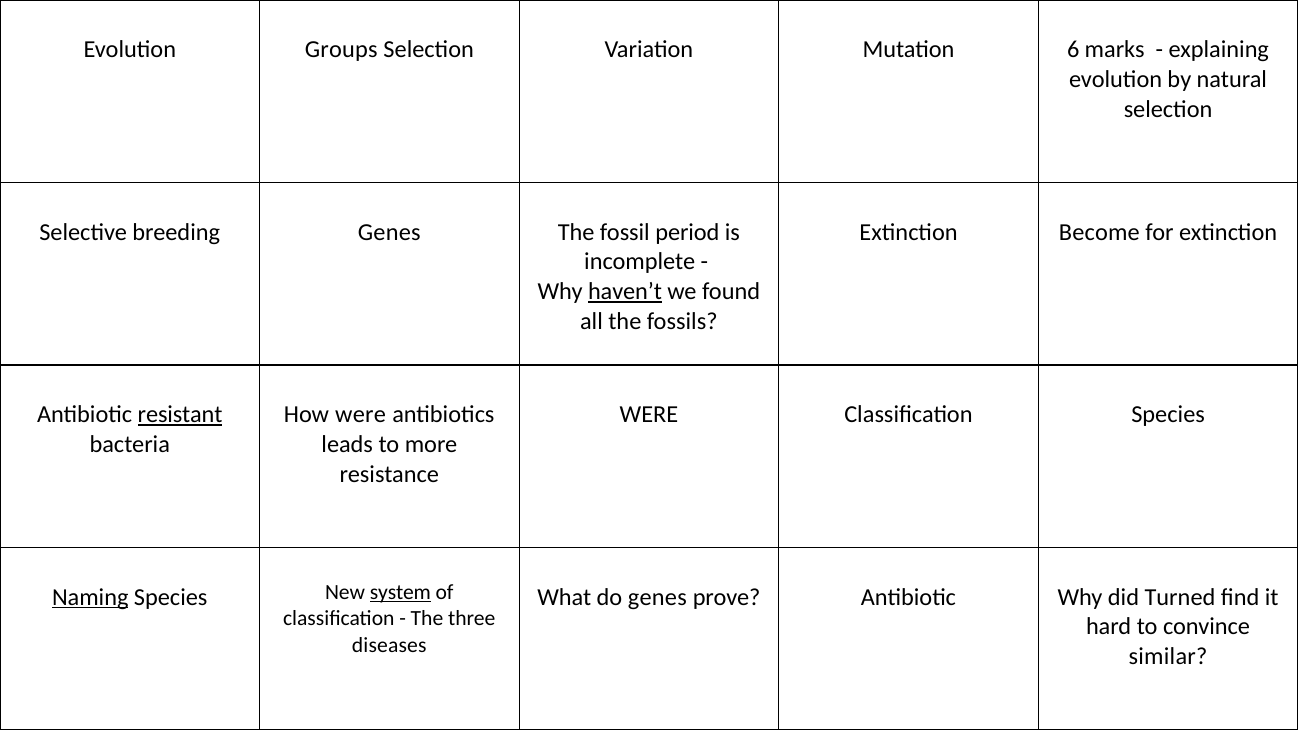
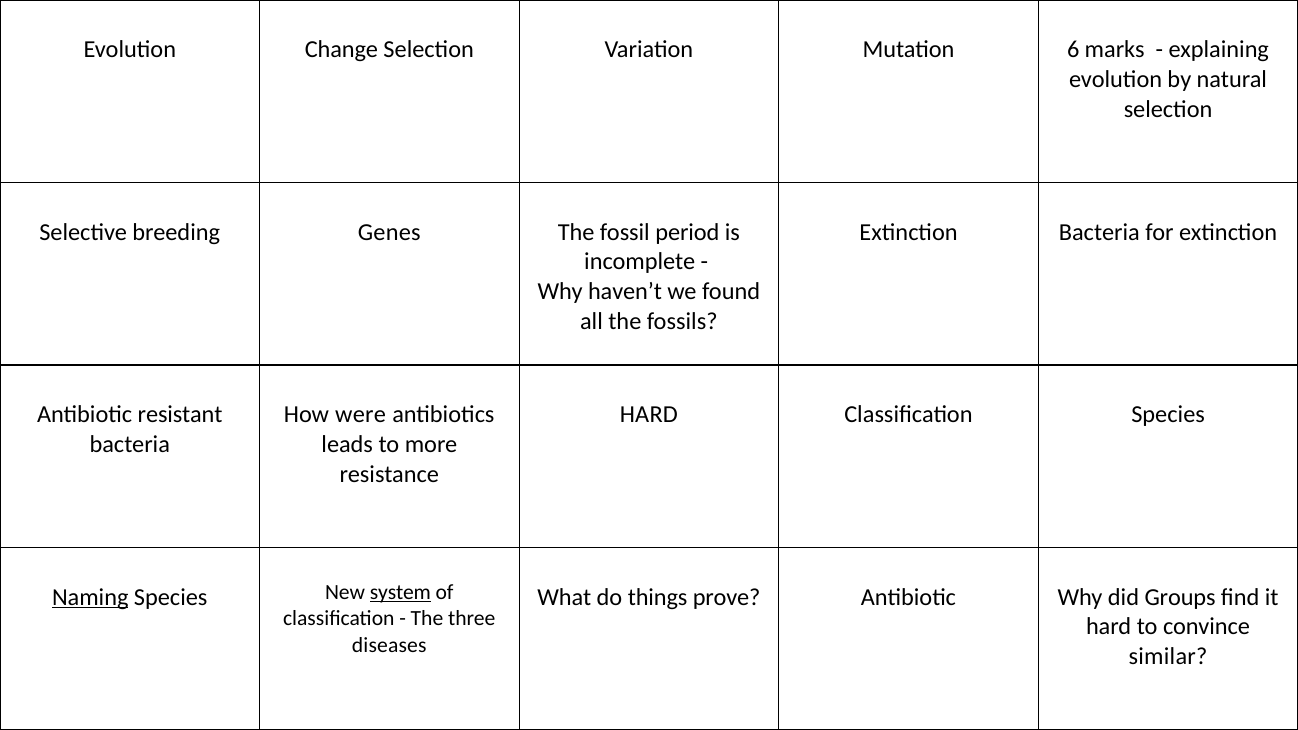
Groups: Groups -> Change (341, 50)
Extinction Become: Become -> Bacteria (1099, 232)
haven’t underline: present -> none (625, 292)
resistant underline: present -> none (180, 415)
WERE: WERE -> HARD (649, 415)
do genes: genes -> things (658, 597)
Turned: Turned -> Groups (1180, 597)
